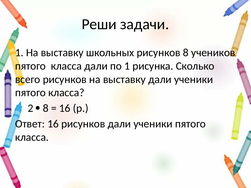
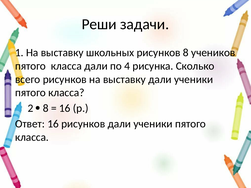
по 1: 1 -> 4 (127, 66)
